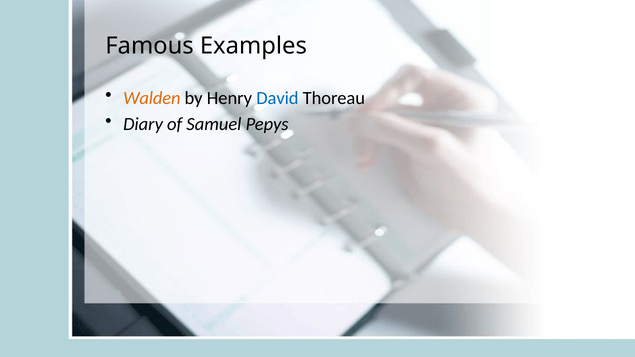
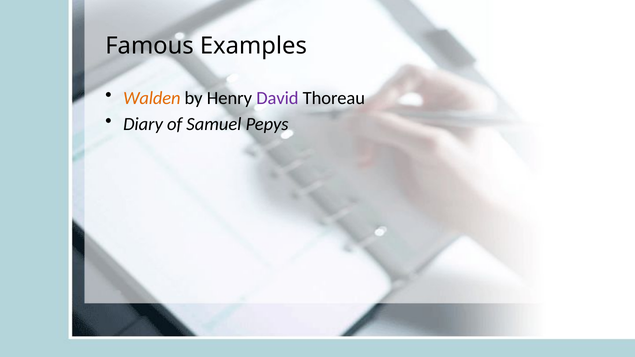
David colour: blue -> purple (277, 98)
